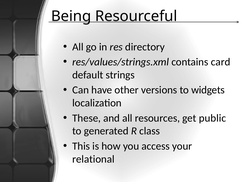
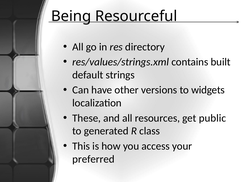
card: card -> built (221, 62)
relational: relational -> preferred (93, 159)
